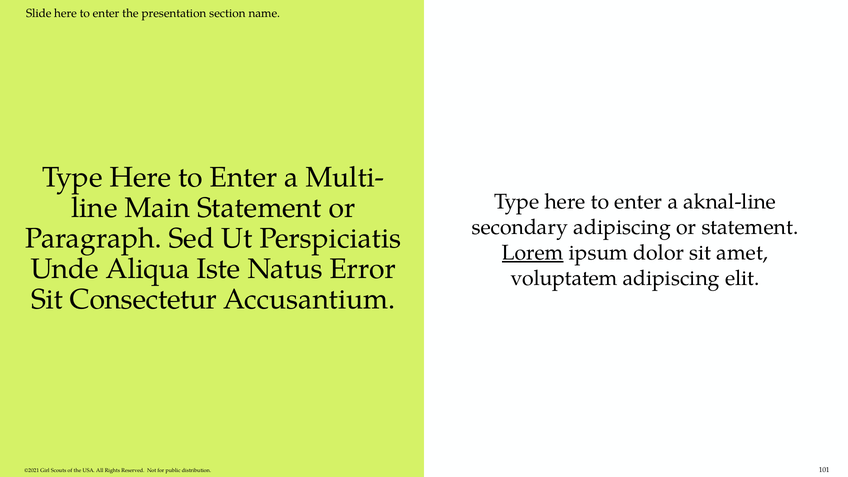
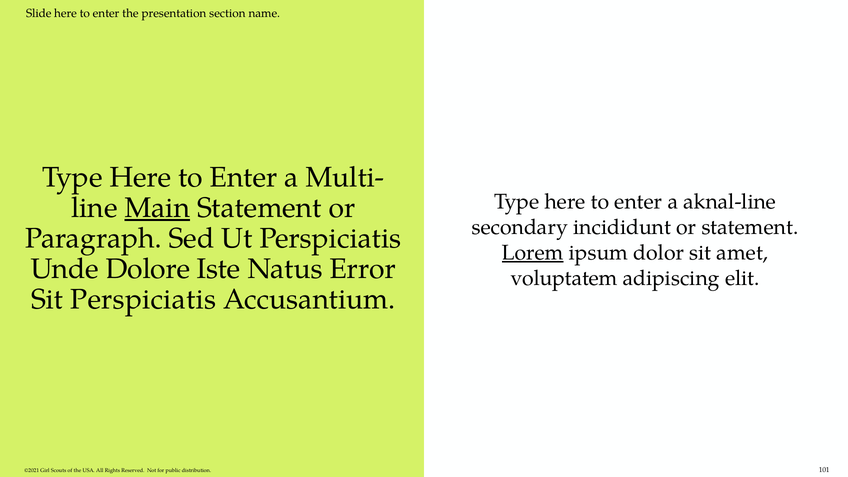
Main underline: none -> present (157, 208)
secondary adipiscing: adipiscing -> incididunt (622, 227)
Aliqua: Aliqua -> Dolore (148, 269)
Sit Consectetur: Consectetur -> Perspiciatis (143, 299)
